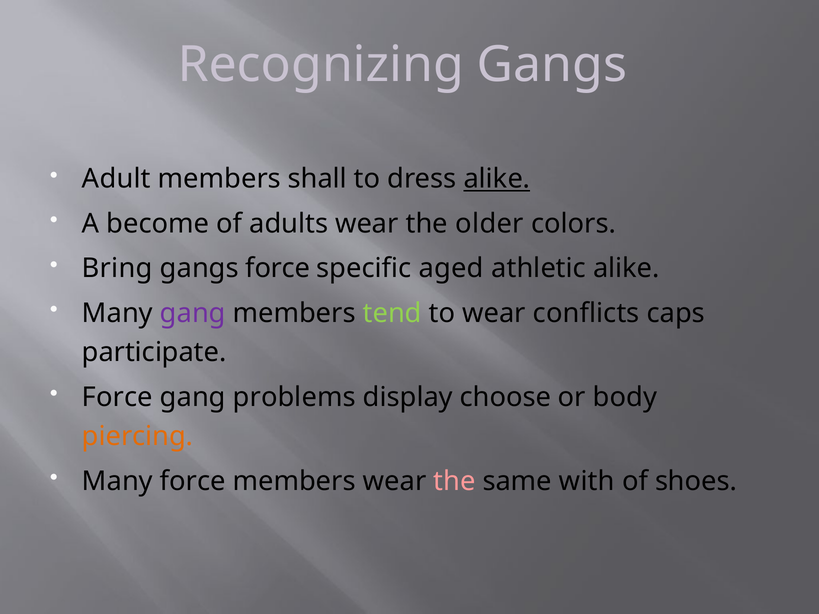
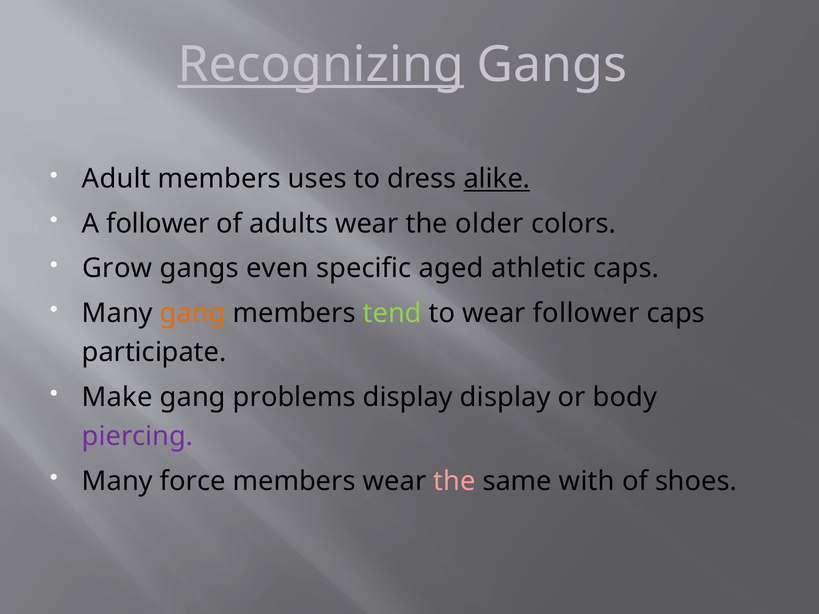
Recognizing underline: none -> present (321, 65)
shall: shall -> uses (317, 179)
A become: become -> follower (158, 224)
Bring: Bring -> Grow (117, 269)
gangs force: force -> even (277, 269)
athletic alike: alike -> caps (626, 269)
gang colour: purple -> orange (193, 313)
wear conflicts: conflicts -> follower (586, 313)
Force: Force -> Make (117, 397)
display choose: choose -> display (505, 397)
piercing colour: orange -> purple (138, 437)
